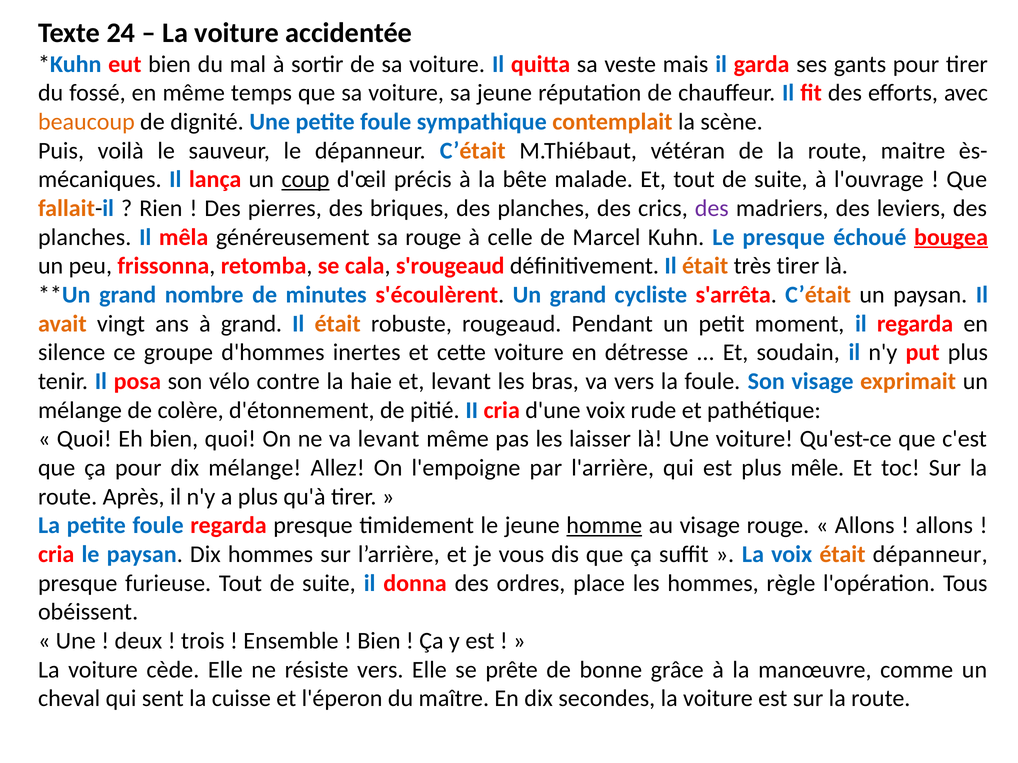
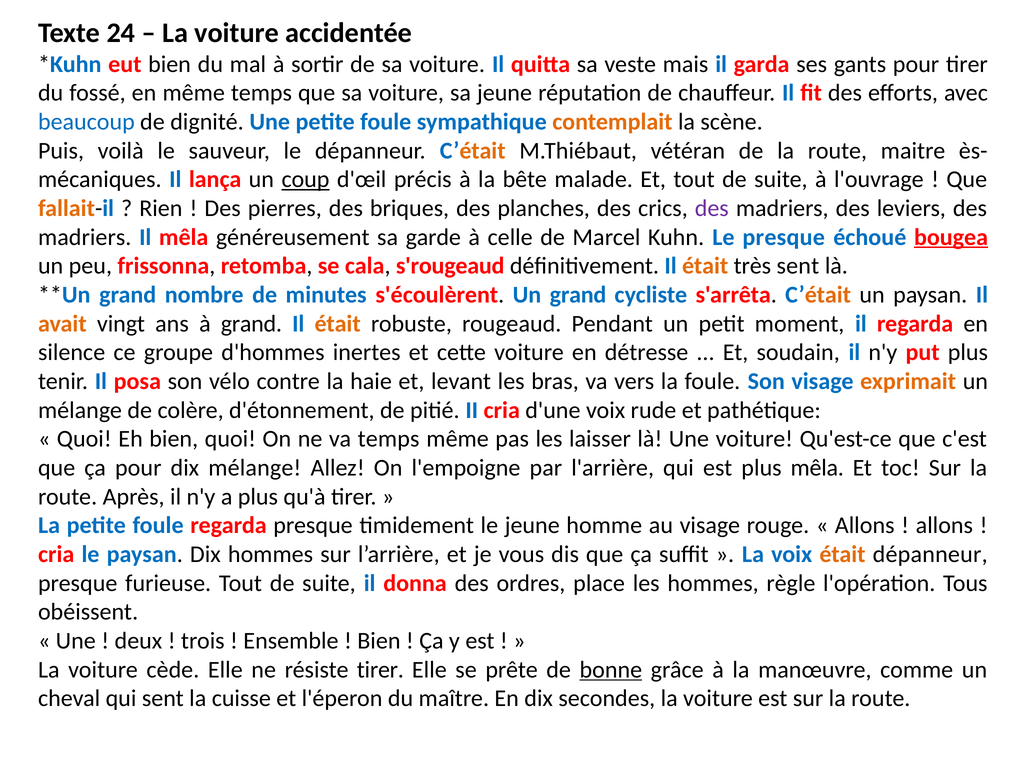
beaucoup colour: orange -> blue (86, 122)
planches: planches -> madriers (85, 237)
sa rouge: rouge -> garde (433, 237)
très tirer: tirer -> sent (798, 266)
va levant: levant -> temps (389, 439)
plus mêle: mêle -> mêla (817, 468)
homme underline: present -> none (604, 526)
résiste vers: vers -> tirer (380, 670)
bonne underline: none -> present (611, 670)
